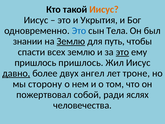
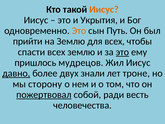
Это colour: blue -> orange (79, 31)
Тела: Тела -> Путь (117, 31)
знании: знании -> прийти (28, 41)
Землю underline: present -> none (71, 41)
для путь: путь -> всех (115, 41)
пришлось пришлось: пришлось -> мудрецов (81, 63)
ангел: ангел -> знали (93, 73)
пожертвовал underline: none -> present (44, 94)
яслях: яслях -> весть (137, 94)
